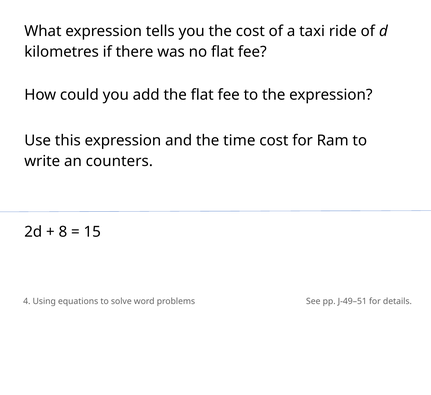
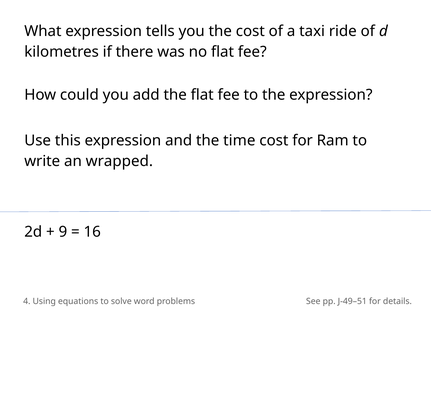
counters: counters -> wrapped (119, 161)
8: 8 -> 9 (63, 232)
15: 15 -> 16 (92, 232)
